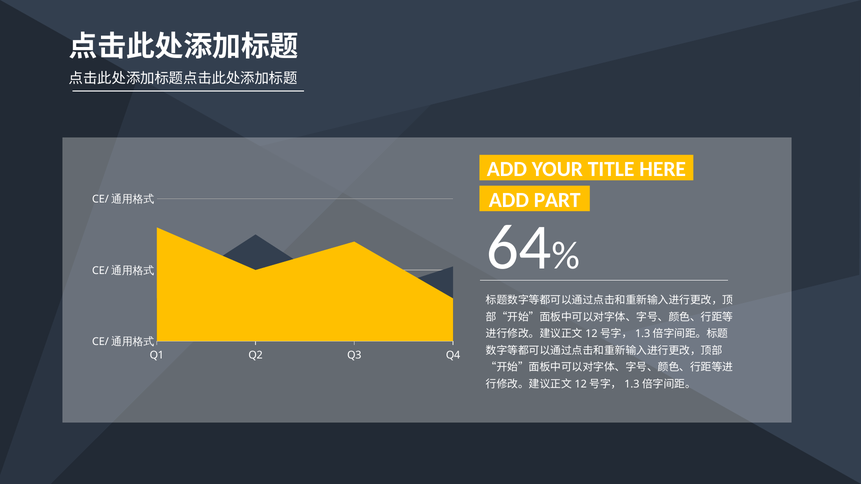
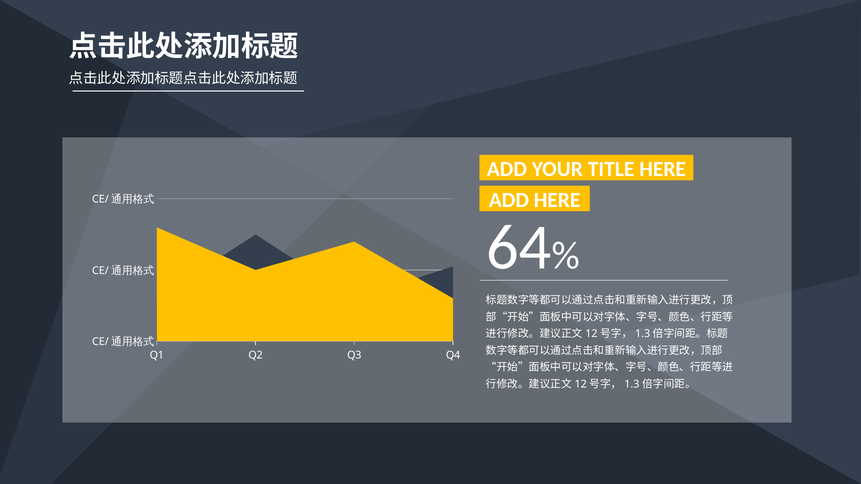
ADD PART: PART -> HERE (557, 200)
